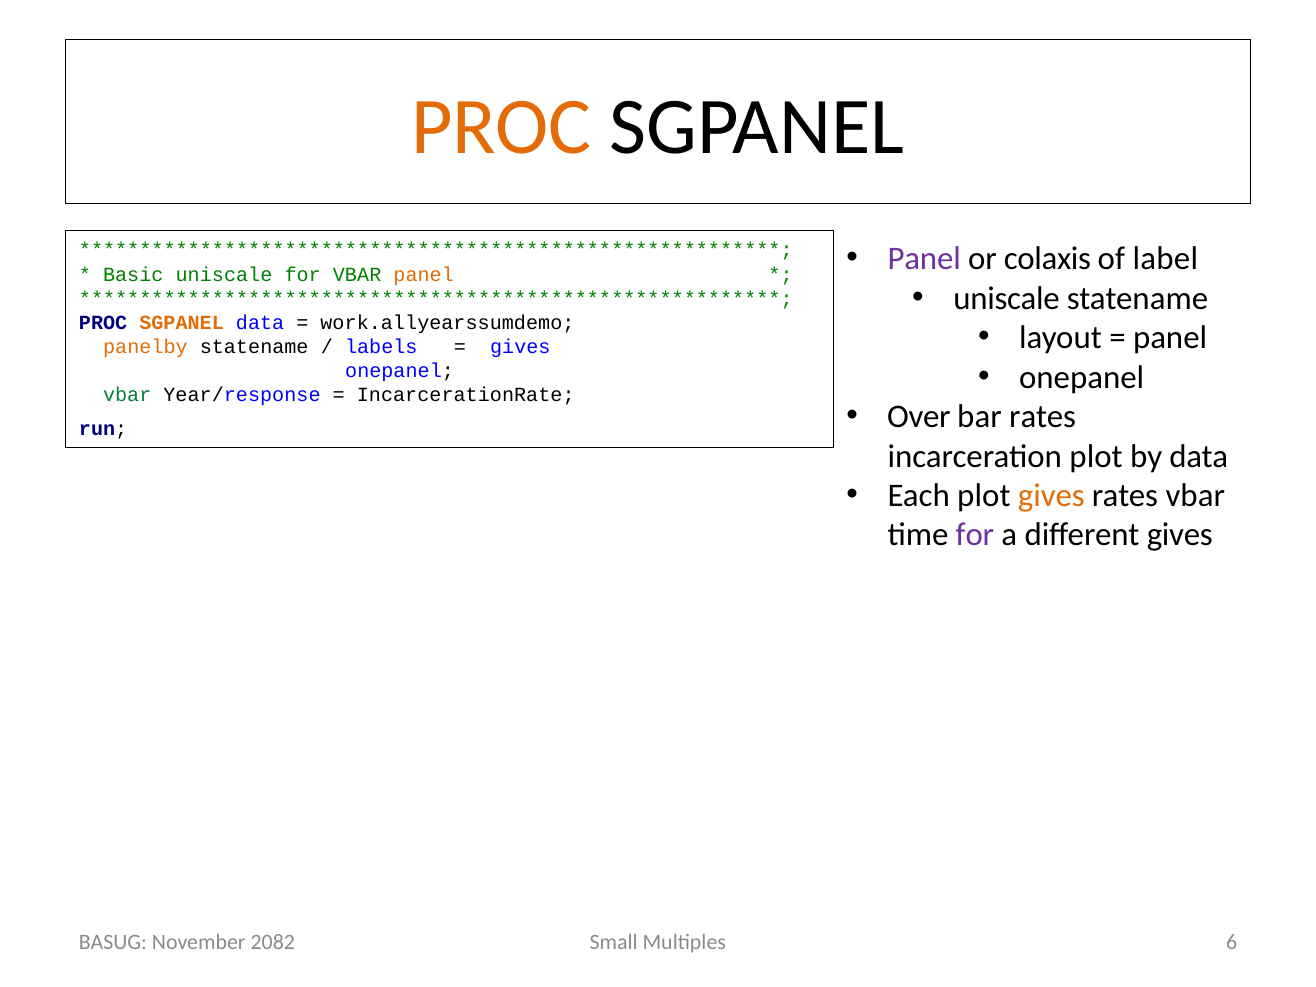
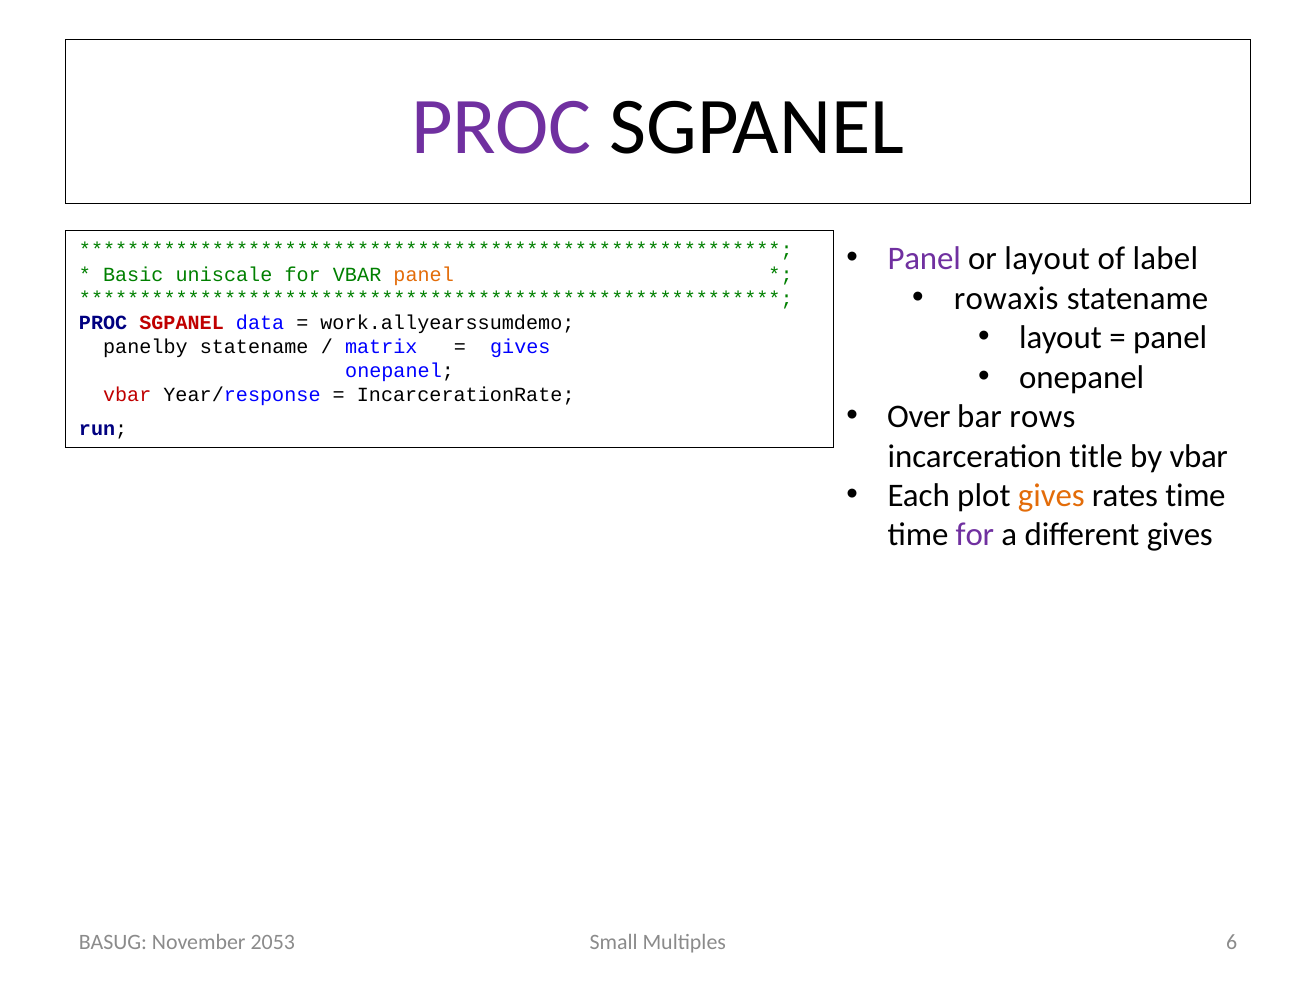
PROC colour: orange -> purple (501, 127)
or colaxis: colaxis -> layout (1047, 259)
uniscale: uniscale -> rowaxis (1006, 298)
SGPANEL colour: orange -> red (182, 323)
panelby colour: orange -> black (145, 347)
labels: labels -> matrix (381, 347)
vbar colour: green -> red (127, 395)
bar rates: rates -> rows (1042, 417)
incarceration plot: plot -> title (1096, 456)
by data: data -> vbar (1199, 456)
rates vbar: vbar -> time (1195, 496)
2082: 2082 -> 2053 (273, 943)
